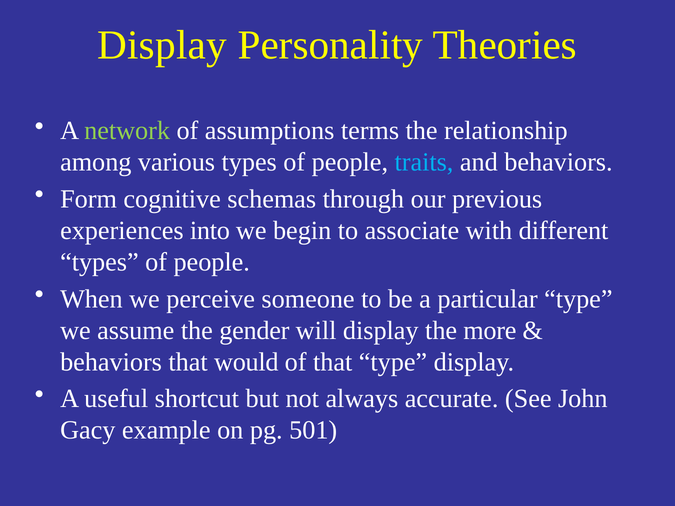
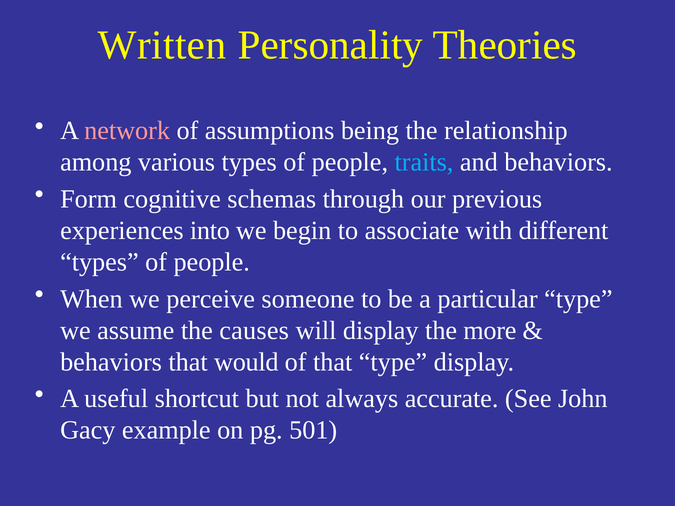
Display: Display -> Written (162, 45)
network colour: light green -> pink (127, 131)
terms: terms -> being (370, 131)
gender: gender -> causes (254, 331)
